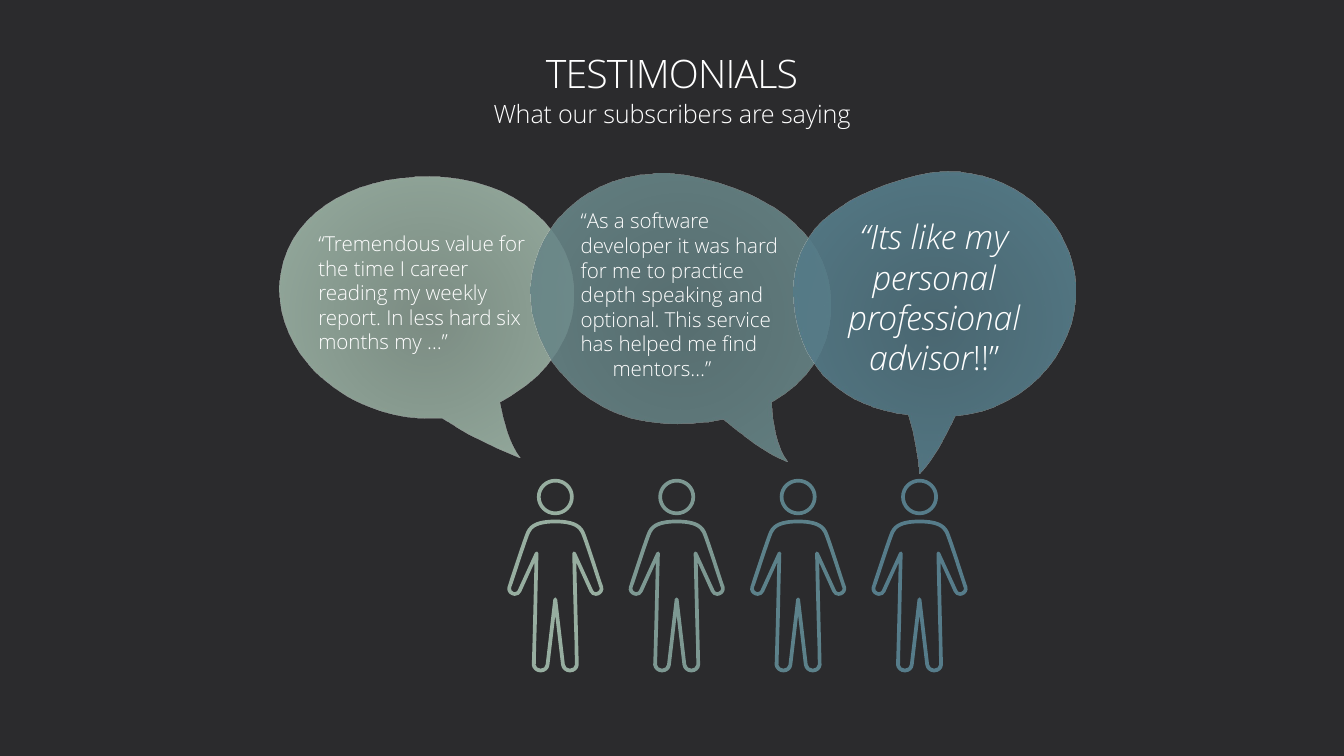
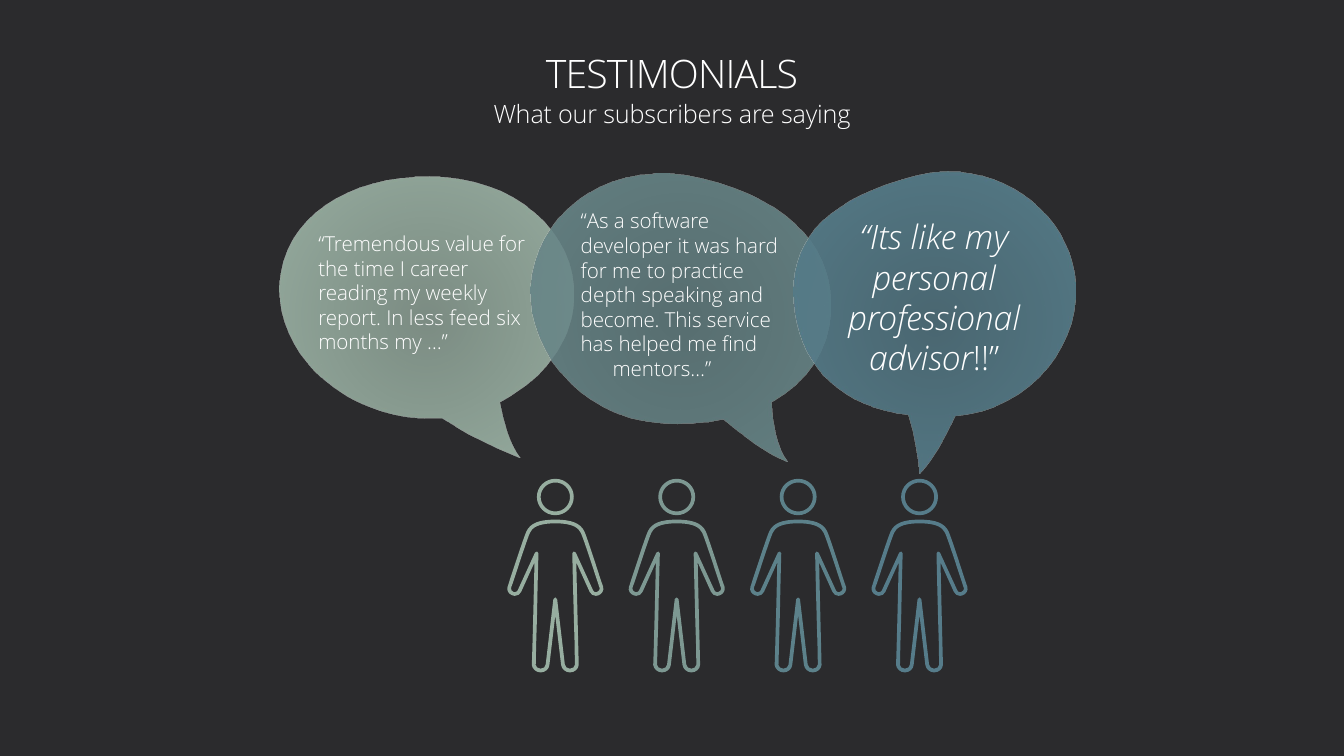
less hard: hard -> feed (470, 319)
optional: optional -> become (620, 320)
